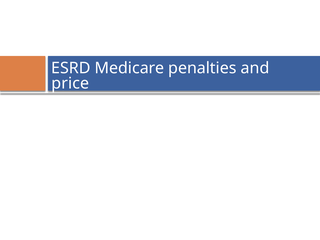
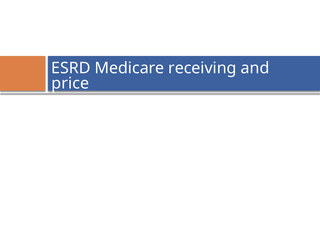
penalties: penalties -> receiving (202, 68)
